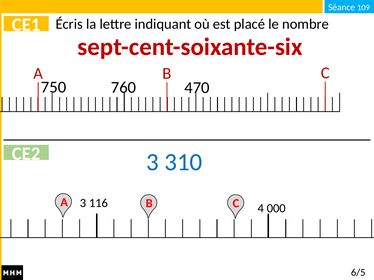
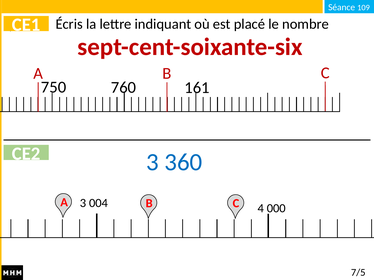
470: 470 -> 161 (197, 88)
310: 310 -> 360 (183, 163)
116: 116 -> 004 (98, 203)
6/5: 6/5 -> 7/5 (358, 273)
